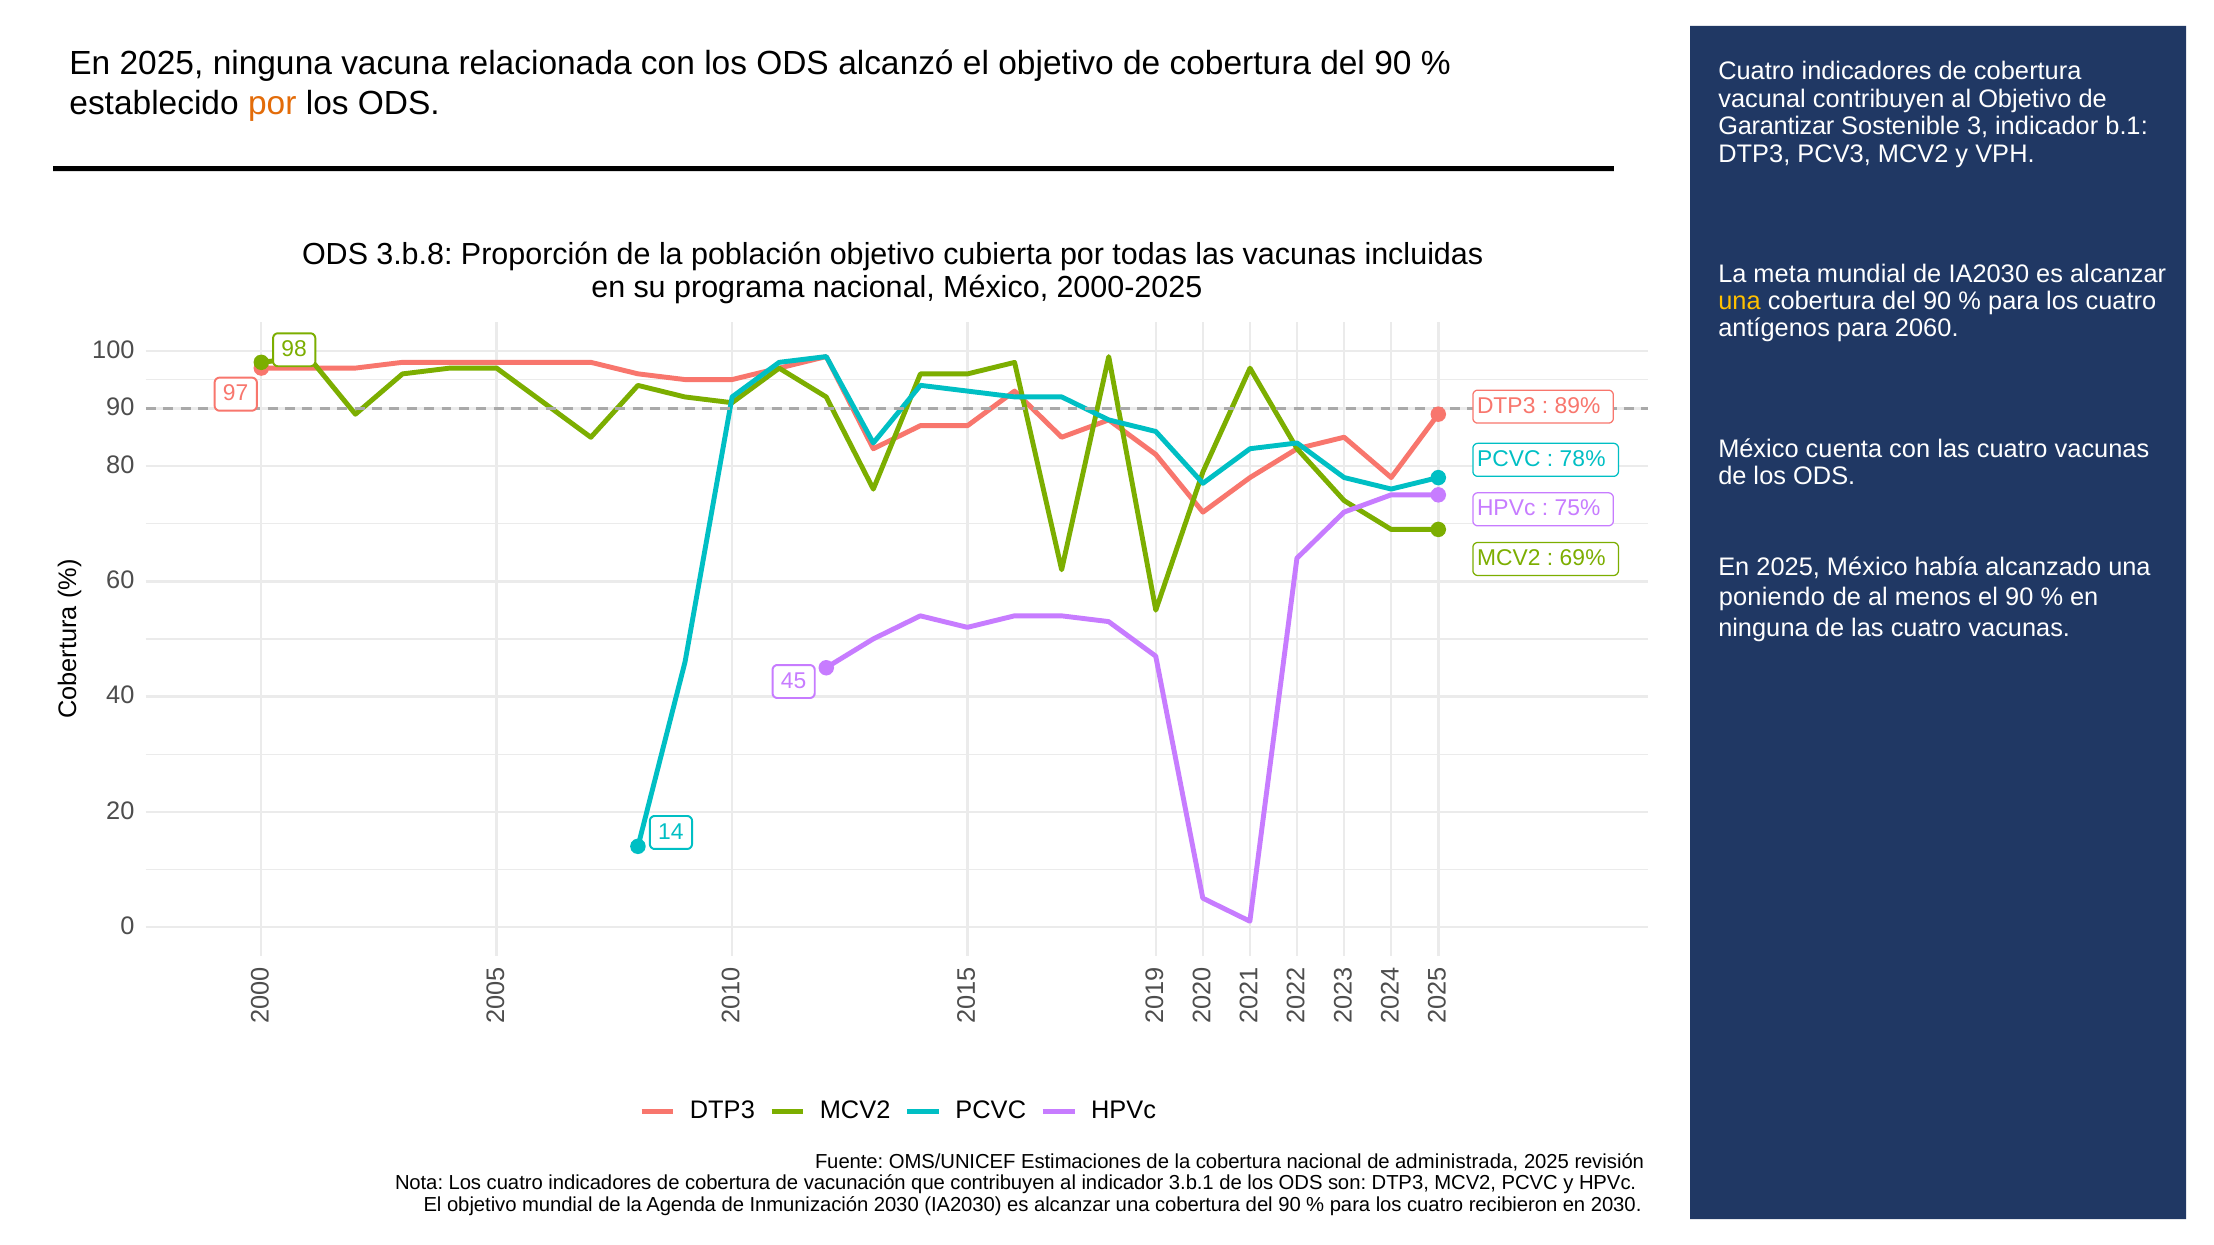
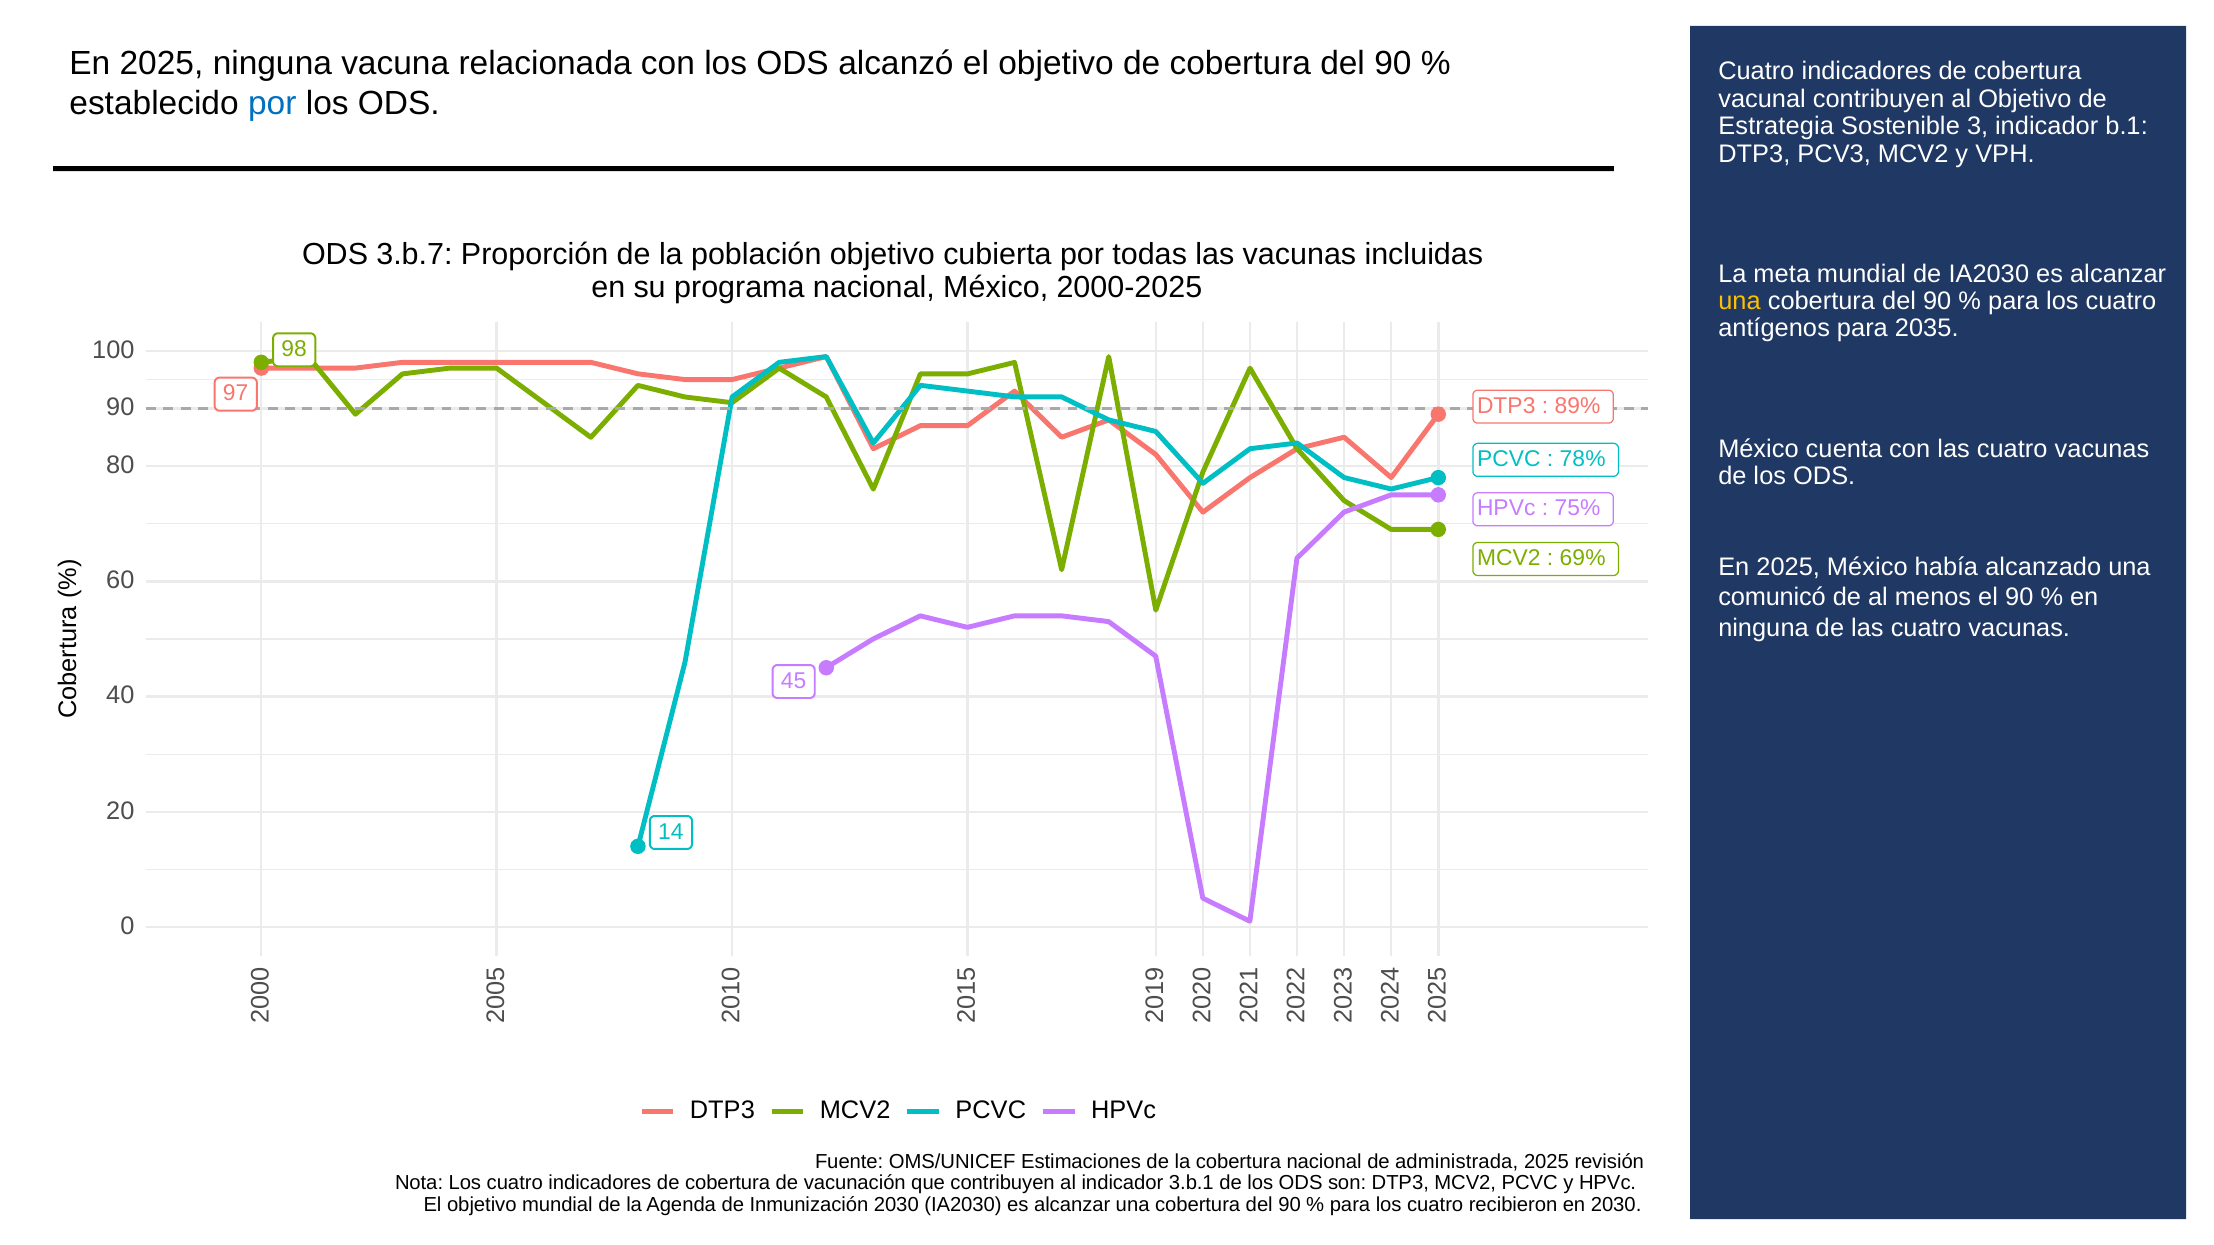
por colour: orange -> blue (272, 104)
Garantizar: Garantizar -> Estrategia (1776, 126)
3.b.8: 3.b.8 -> 3.b.7 (414, 255)
2060: 2060 -> 2035 (1927, 329)
poniendo: poniendo -> comunicó (1772, 598)
